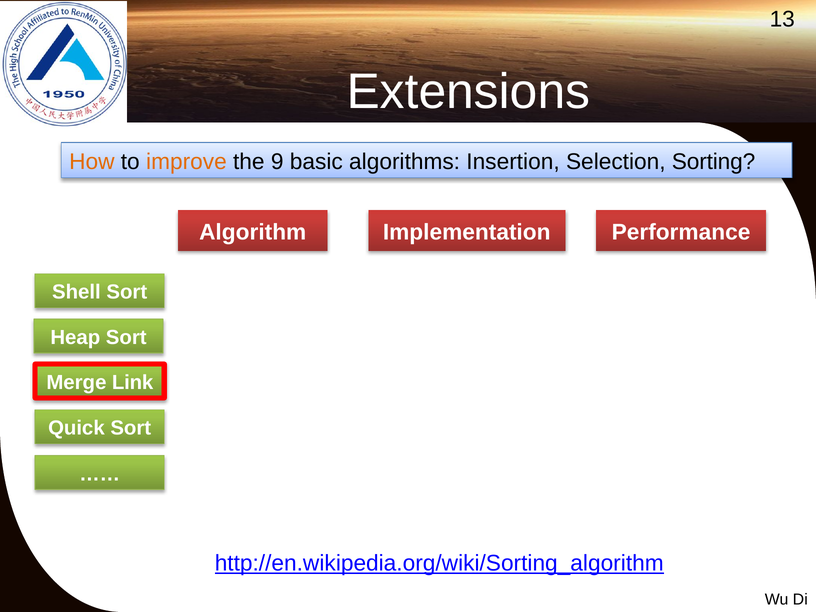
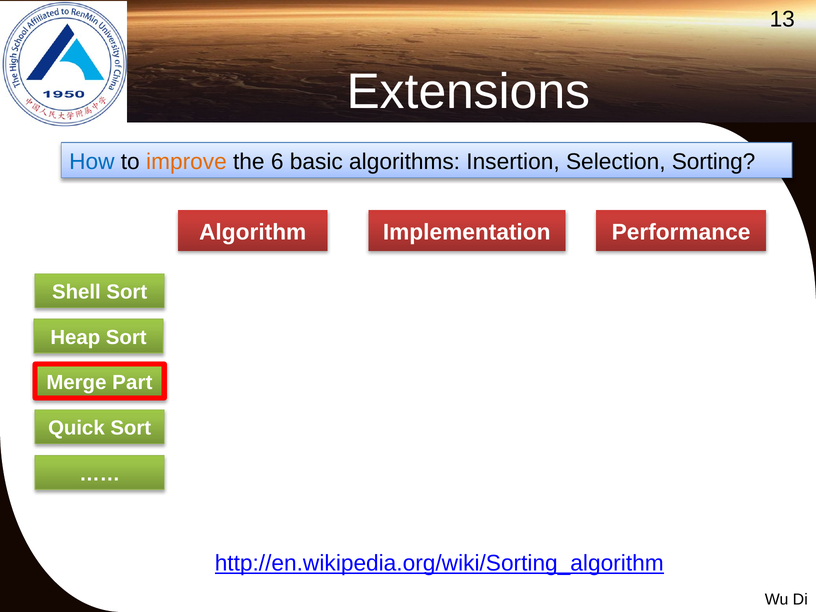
How colour: orange -> blue (92, 162)
9: 9 -> 6 (277, 162)
Link: Link -> Part (132, 382)
